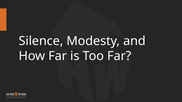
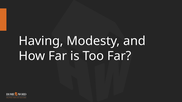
Silence: Silence -> Having (41, 41)
